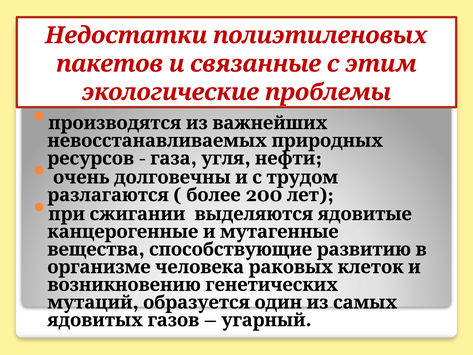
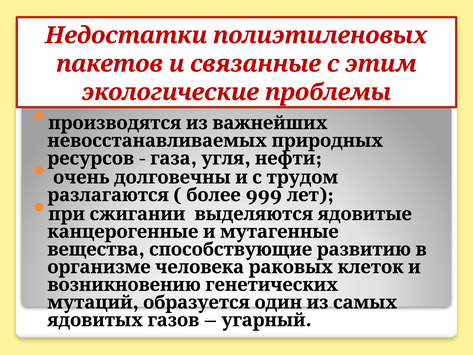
200: 200 -> 999 (264, 195)
